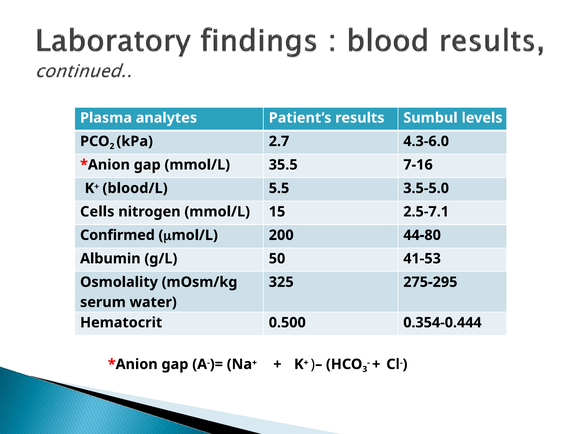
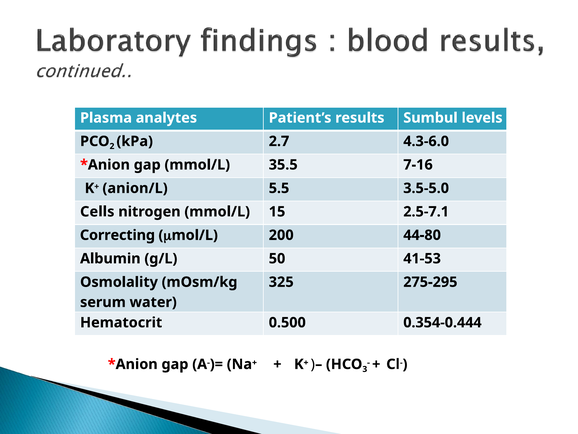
blood/L: blood/L -> anion/L (135, 188)
Confirmed: Confirmed -> Correcting (117, 235)
